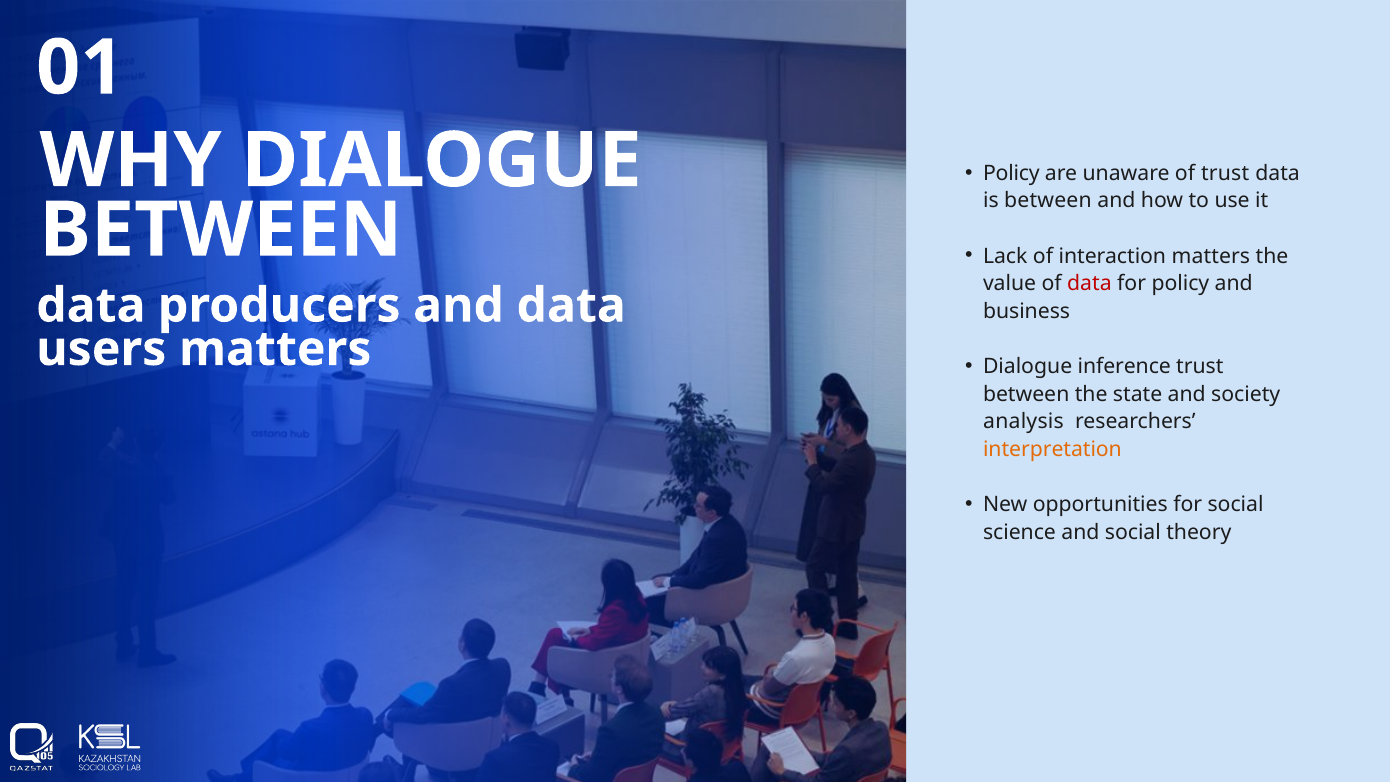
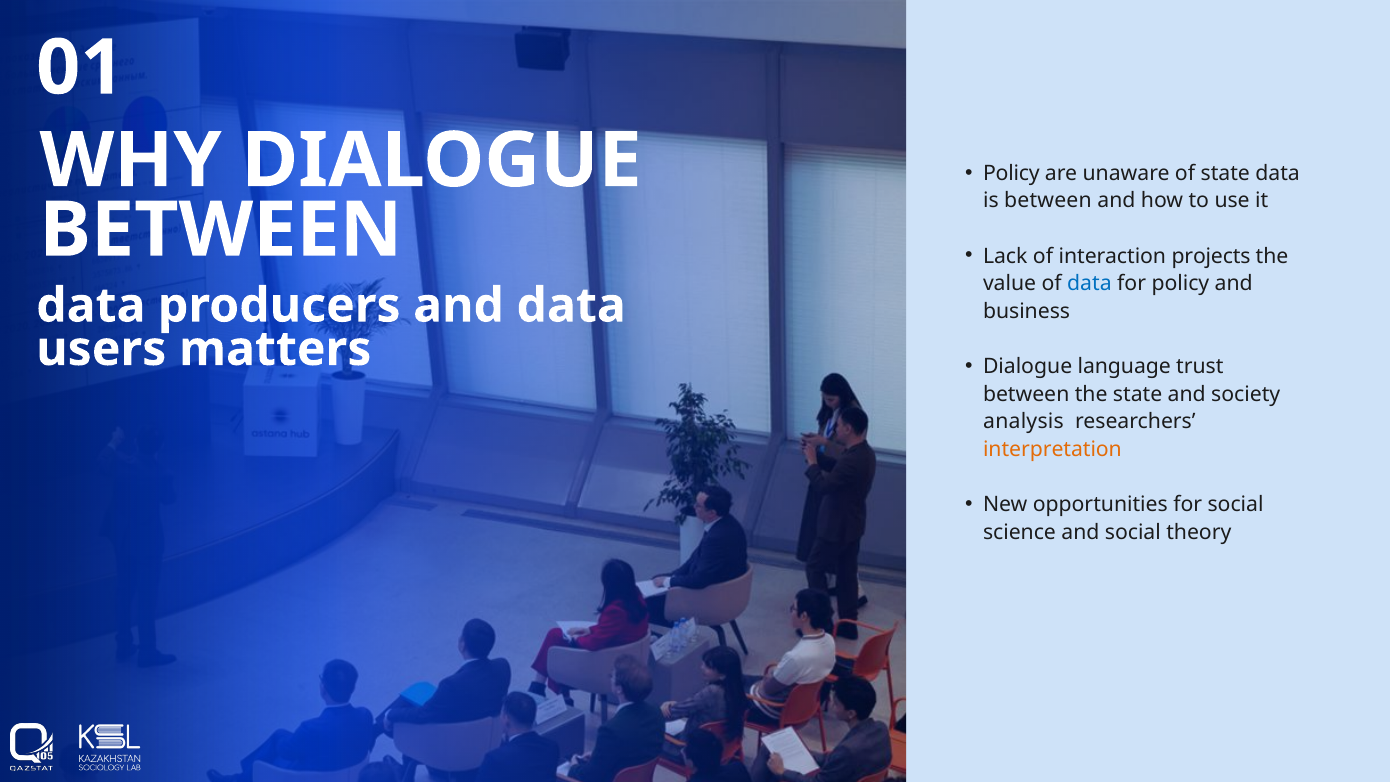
of trust: trust -> state (1225, 173)
interaction matters: matters -> projects (1211, 256)
data colour: red -> blue (1089, 284)
inference: inference -> language (1124, 366)
